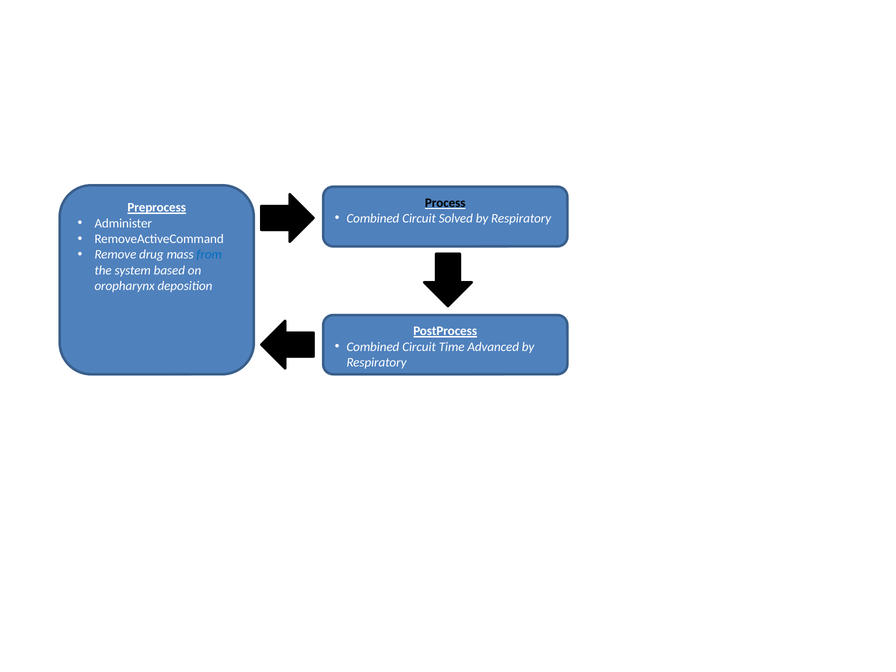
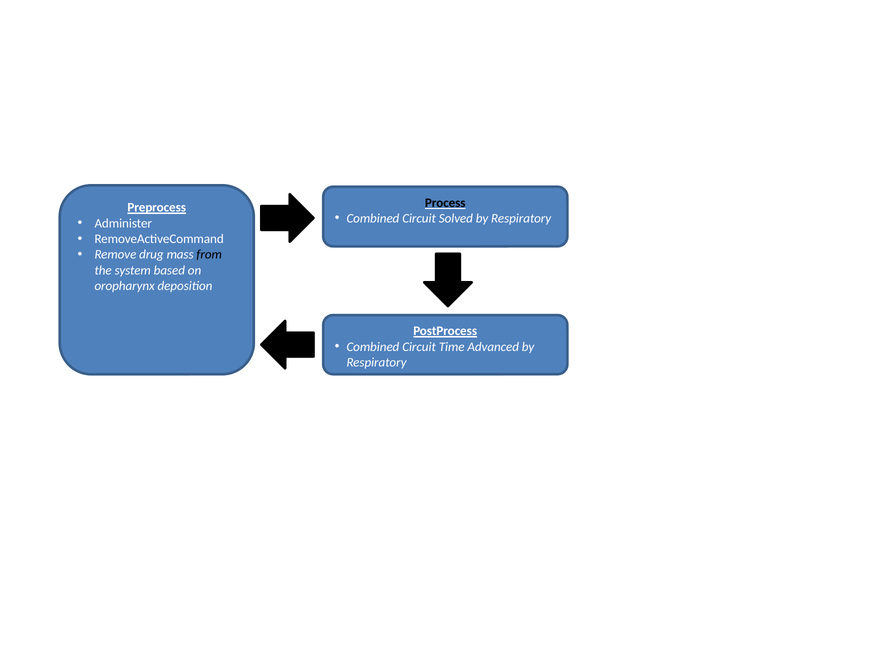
from colour: blue -> black (209, 255)
